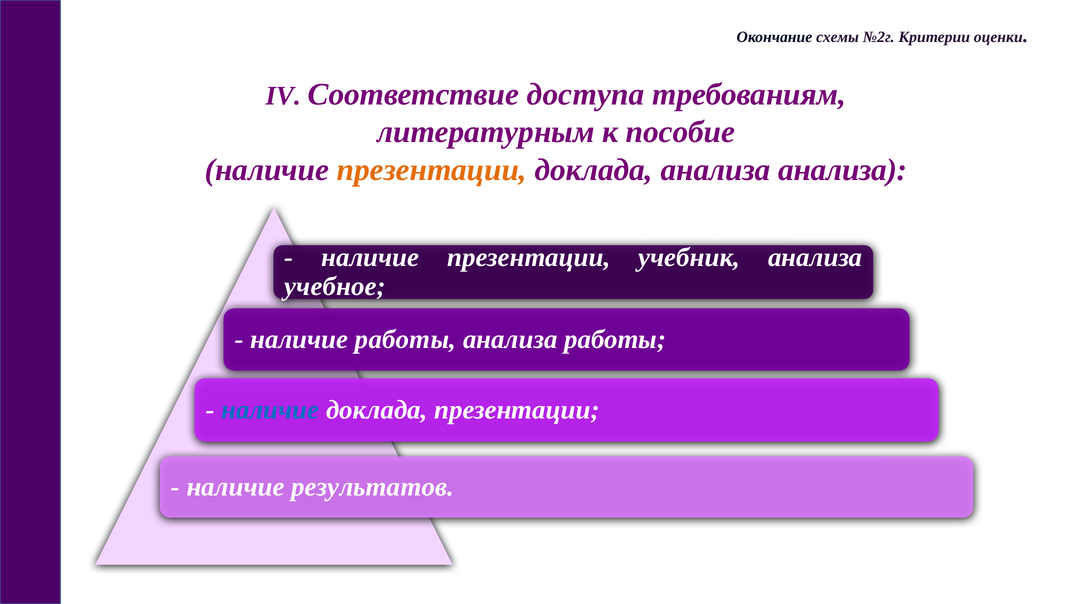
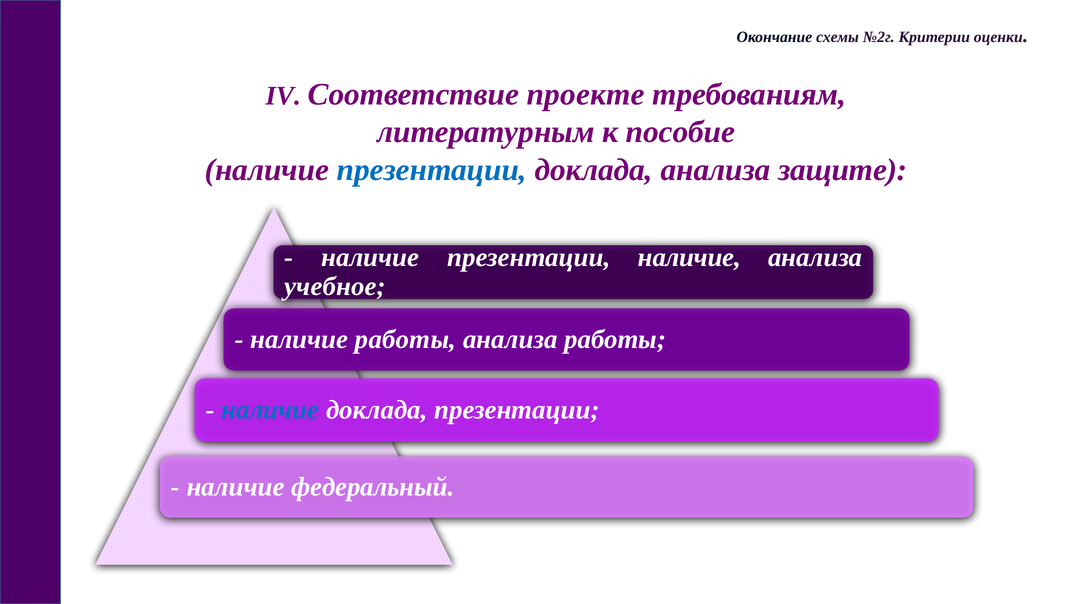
доступа: доступа -> проекте (586, 95)
презентации colour: orange -> blue (432, 170)
анализа анализа: анализа -> защите (843, 170)
презентации учебник: учебник -> наличие (689, 257)
результатов: результатов -> федеральный (373, 487)
